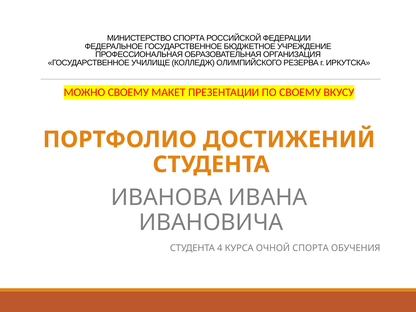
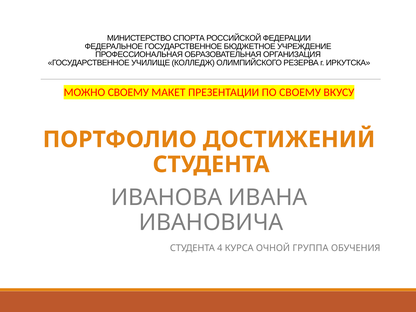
ОЧНОЙ СПОРТА: СПОРТА -> ГРУППА (310, 248)
